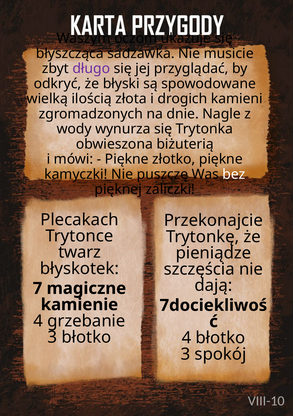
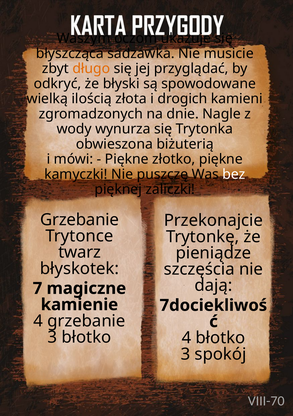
długo colour: purple -> orange (91, 69)
Plecakach: Plecakach -> Grzebanie (80, 220)
VIII-10: VIII-10 -> VIII-70 (266, 401)
